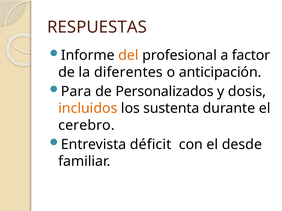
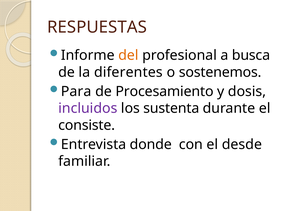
factor: factor -> busca (251, 55)
anticipación: anticipación -> sostenemos (220, 72)
Personalizados: Personalizados -> Procesamiento (165, 92)
incluidos colour: orange -> purple (88, 109)
cerebro: cerebro -> consiste (87, 126)
déficit: déficit -> donde (151, 145)
